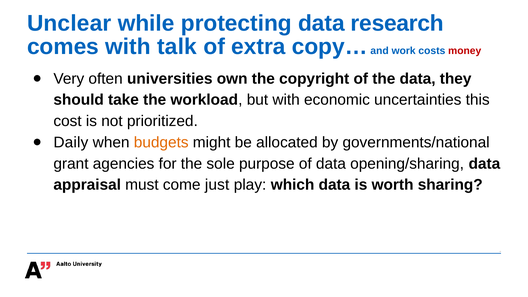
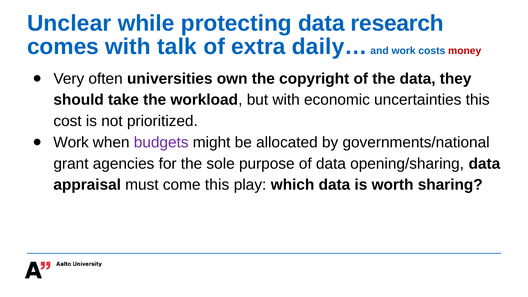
copy…: copy… -> daily… (330, 47)
Daily: Daily -> Work (71, 142)
budgets colour: orange -> purple (161, 142)
come just: just -> this (217, 185)
